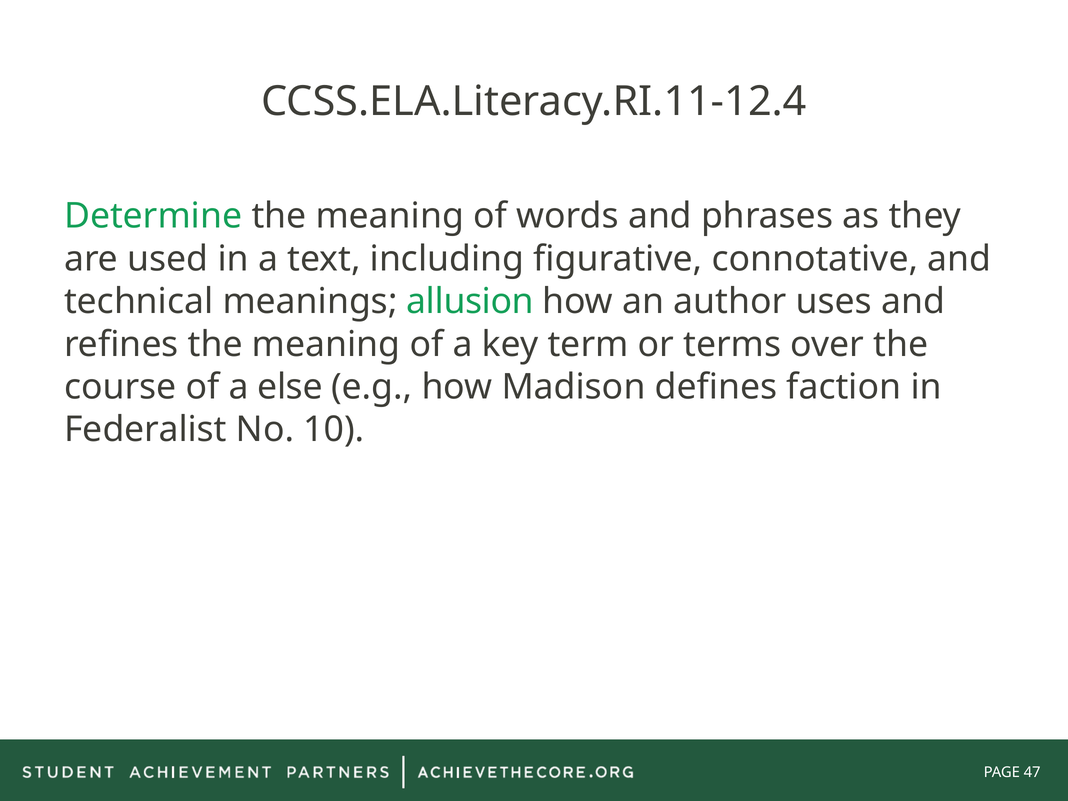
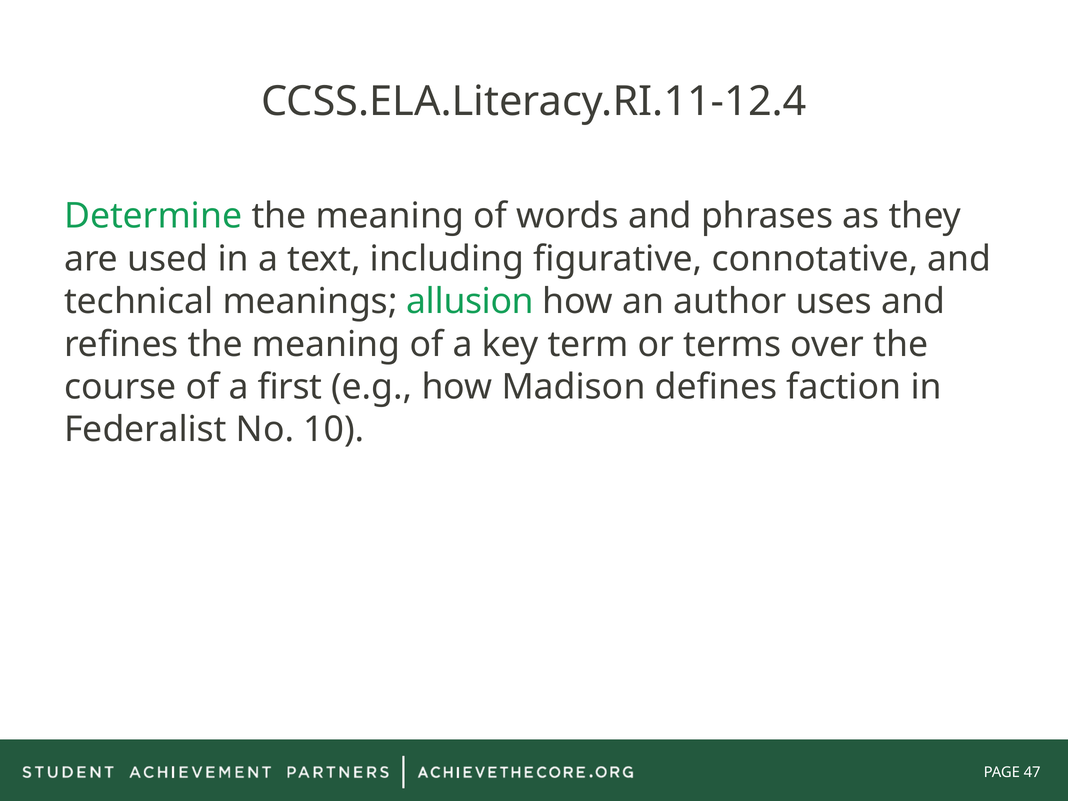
else: else -> first (290, 387)
